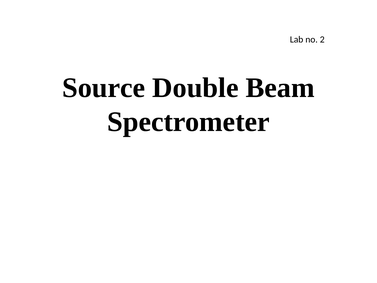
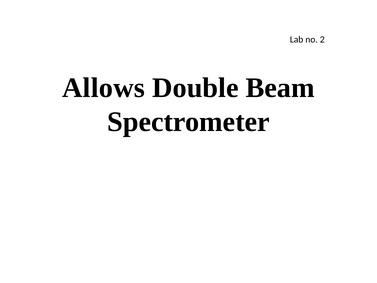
Source: Source -> Allows (103, 88)
